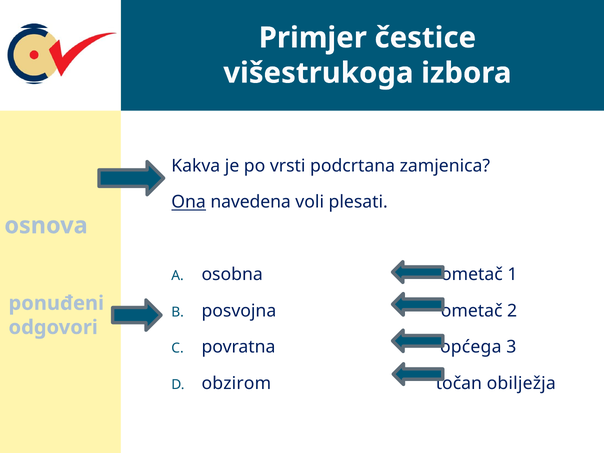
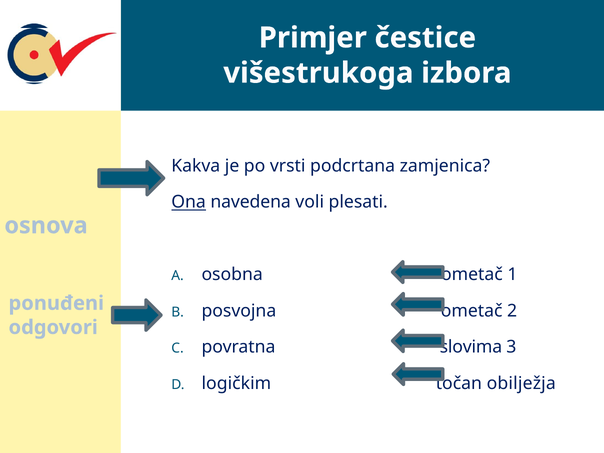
općega: općega -> slovima (471, 347)
obzirom: obzirom -> logičkim (236, 383)
